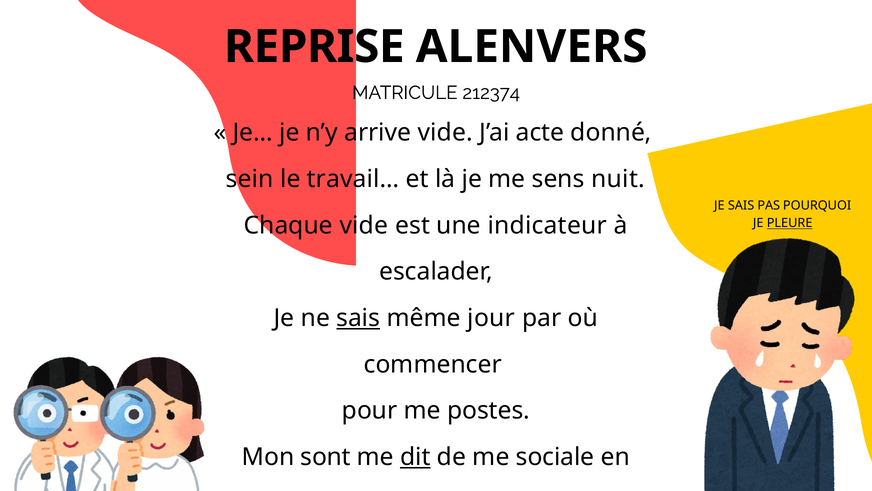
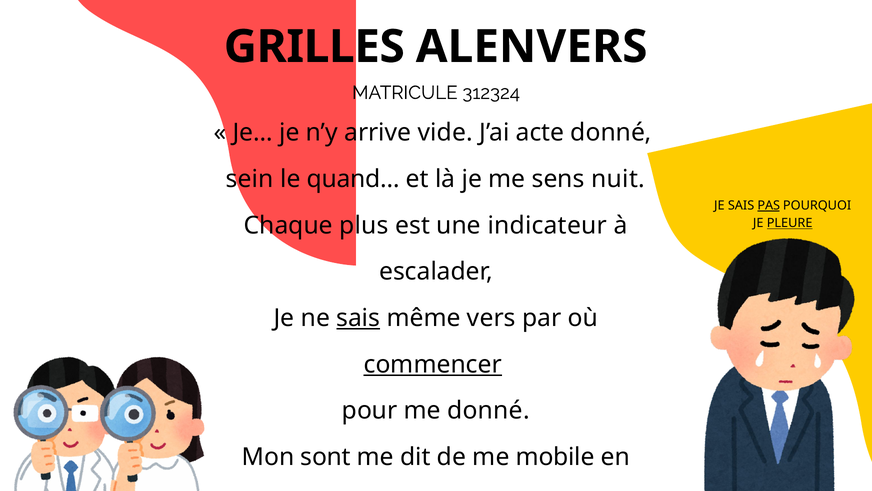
REPRISE: REPRISE -> GRILLES (314, 47)
212374: 212374 -> 312324 (491, 93)
travail…: travail… -> quand… (353, 179)
PAS underline: none -> present (769, 205)
Chaque vide: vide -> plus (364, 225)
jour: jour -> vers (491, 318)
commencer underline: none -> present (433, 364)
me postes: postes -> donné (488, 410)
dit underline: present -> none (415, 457)
sociale: sociale -> mobile (555, 457)
